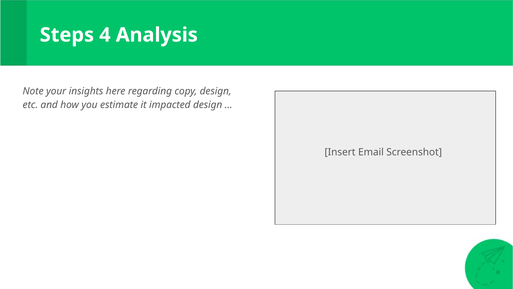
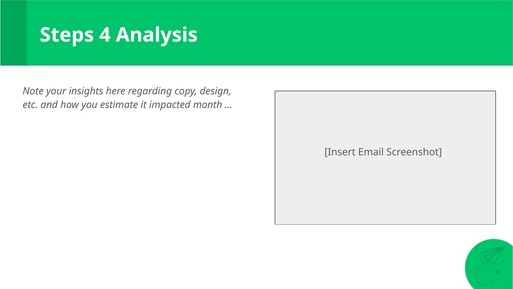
impacted design: design -> month (208, 105)
